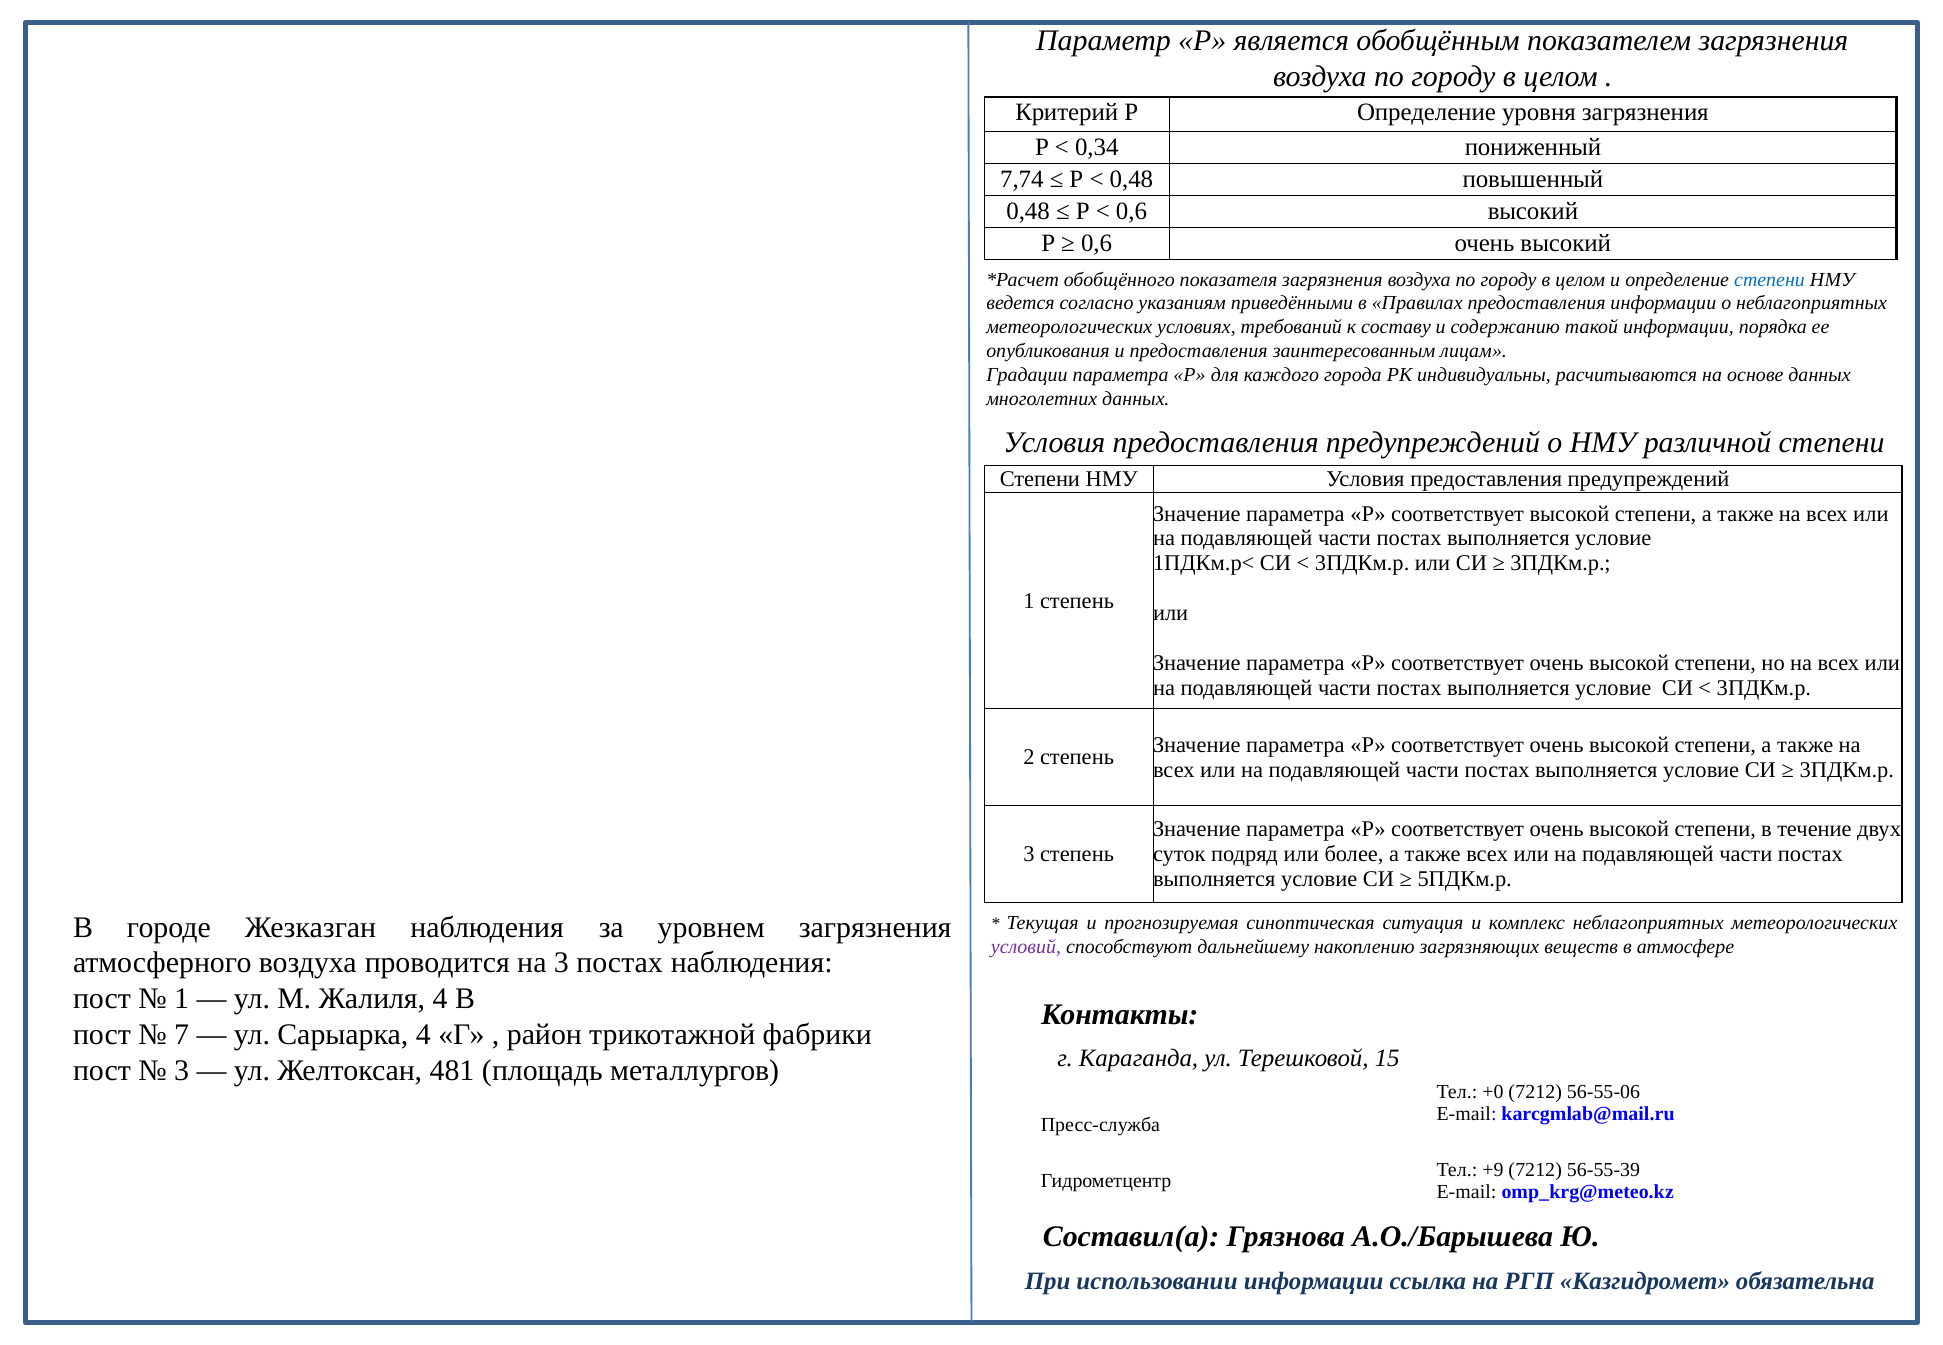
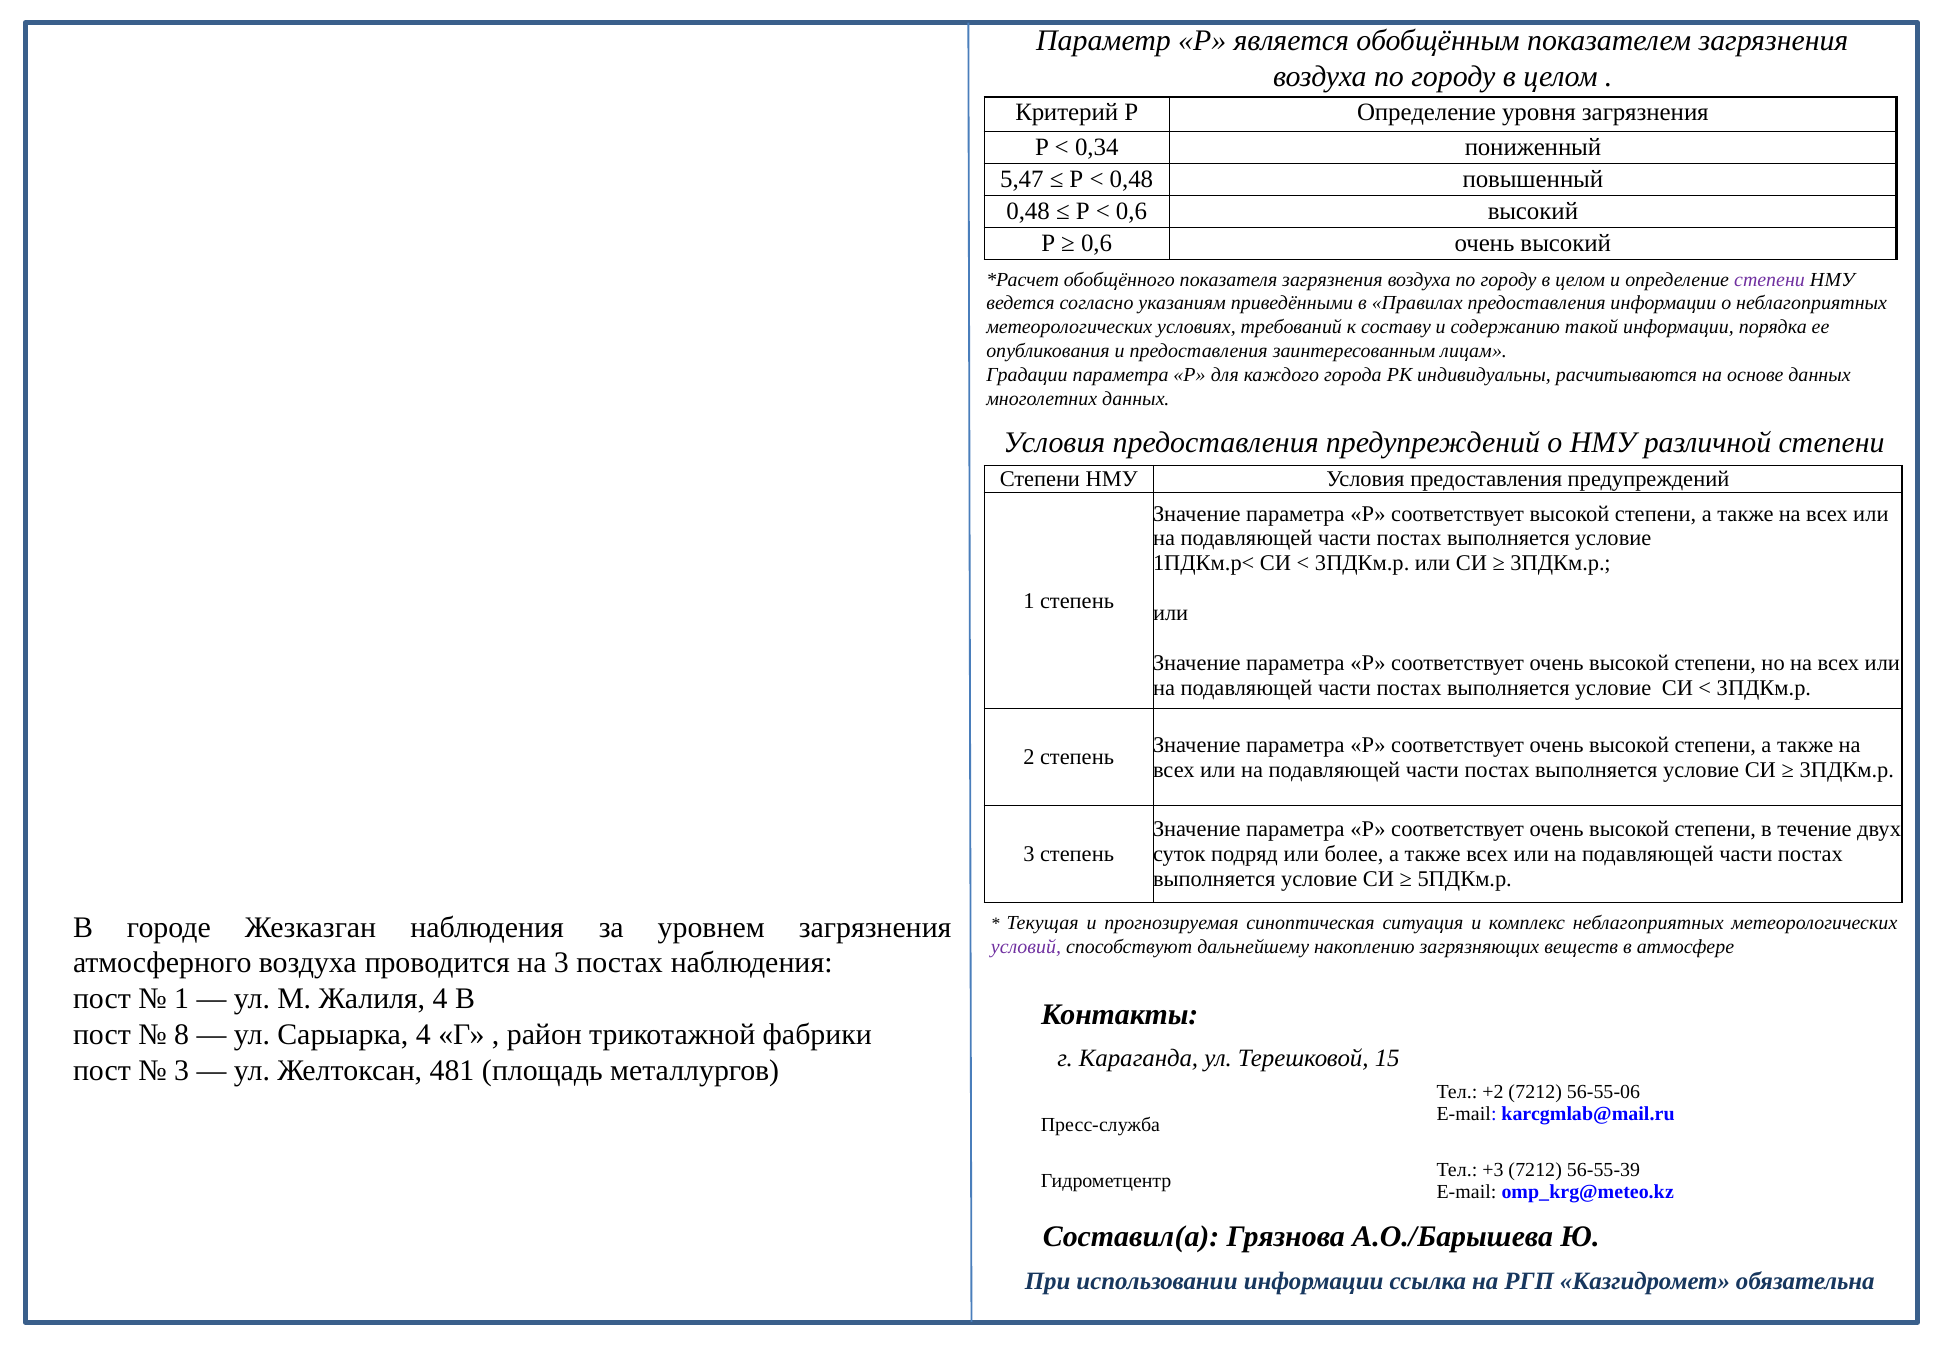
7,74: 7,74 -> 5,47 (1022, 179)
степени colour: blue -> purple (1770, 280)
7: 7 -> 8 (182, 1035)
+0: +0 -> +2 (1493, 1092)
+9: +9 -> +3 (1493, 1170)
